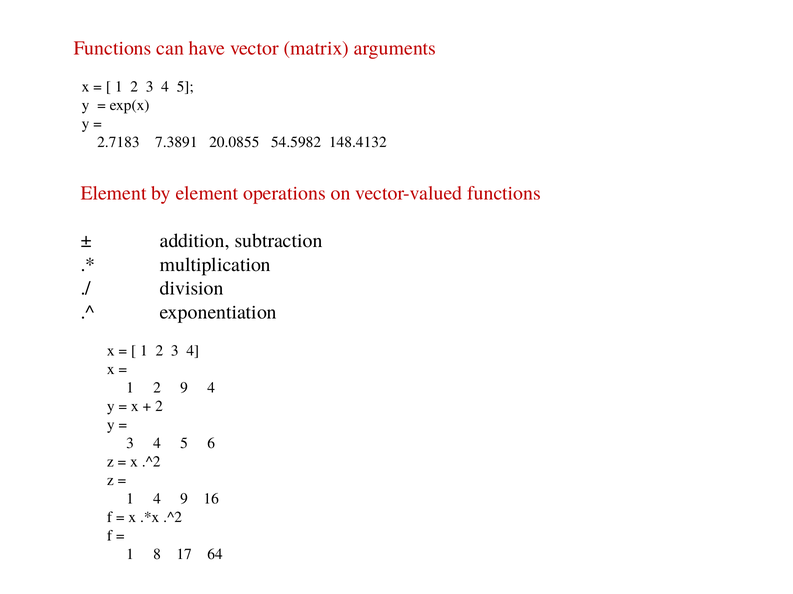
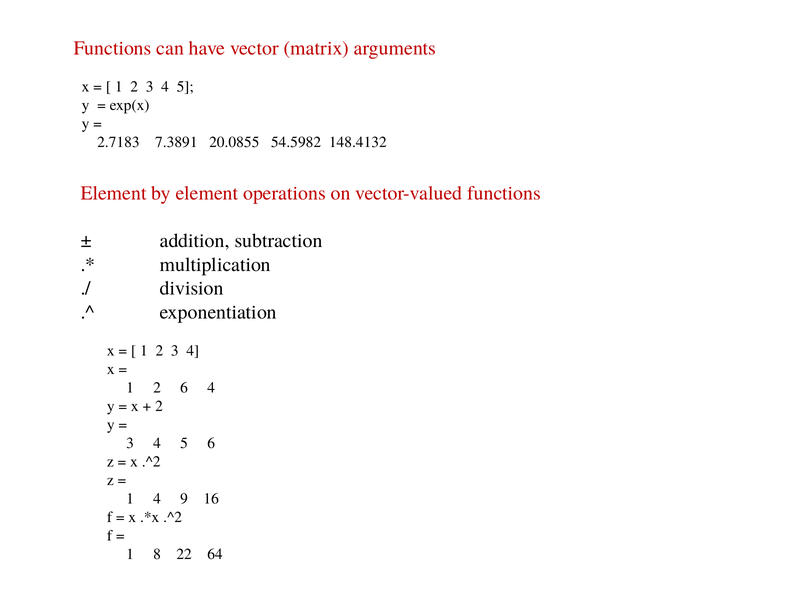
2 9: 9 -> 6 (184, 388)
17: 17 -> 22 (184, 555)
